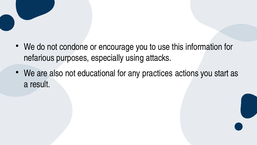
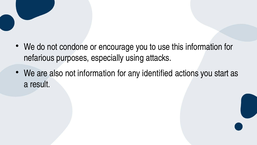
not educational: educational -> information (96, 73)
practices: practices -> identified (157, 73)
